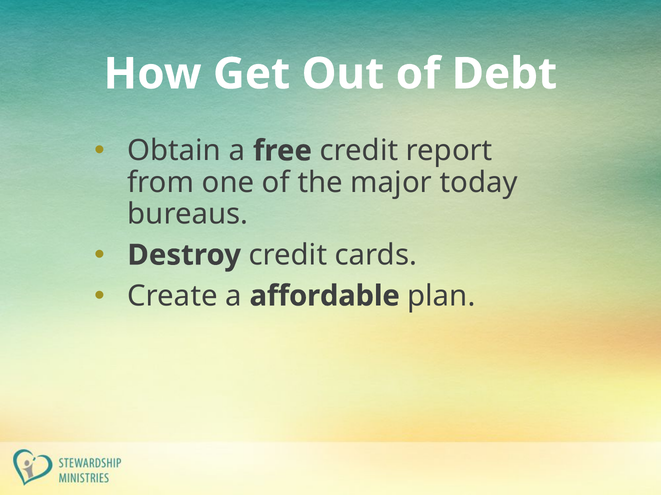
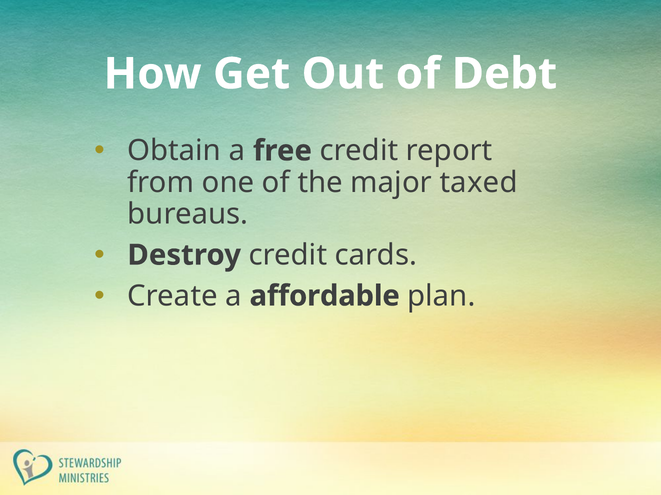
today: today -> taxed (479, 183)
